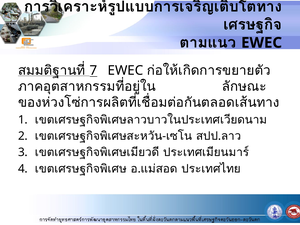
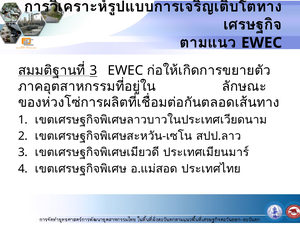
7: 7 -> 3 (93, 70)
